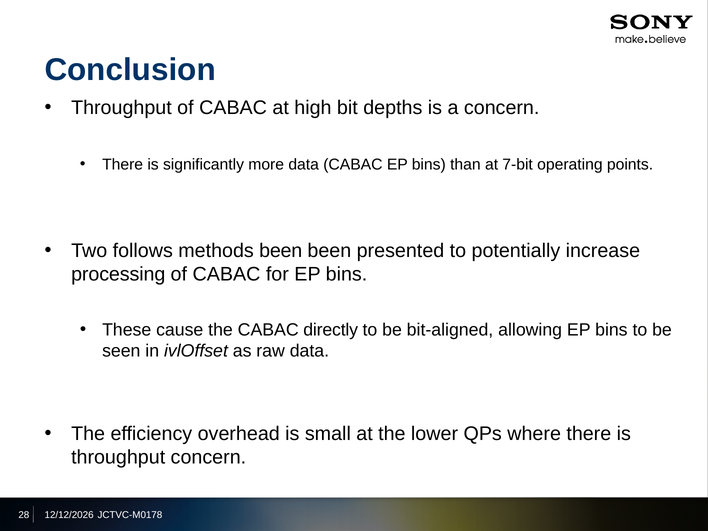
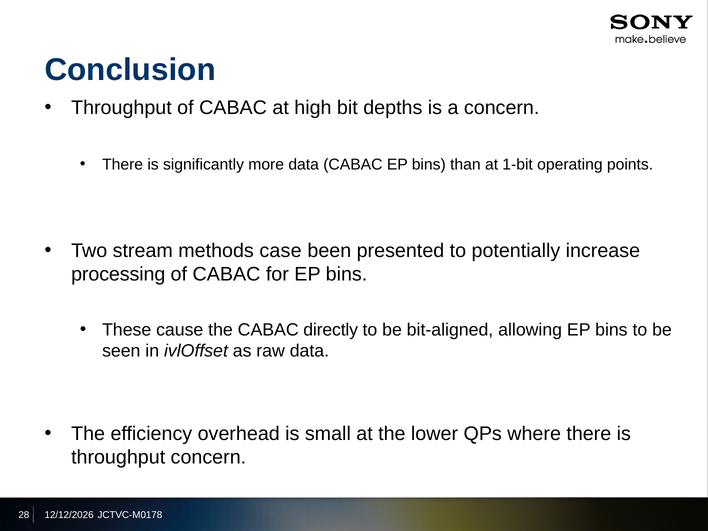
7-bit: 7-bit -> 1-bit (518, 164)
follows: follows -> stream (143, 251)
methods been: been -> case (281, 251)
